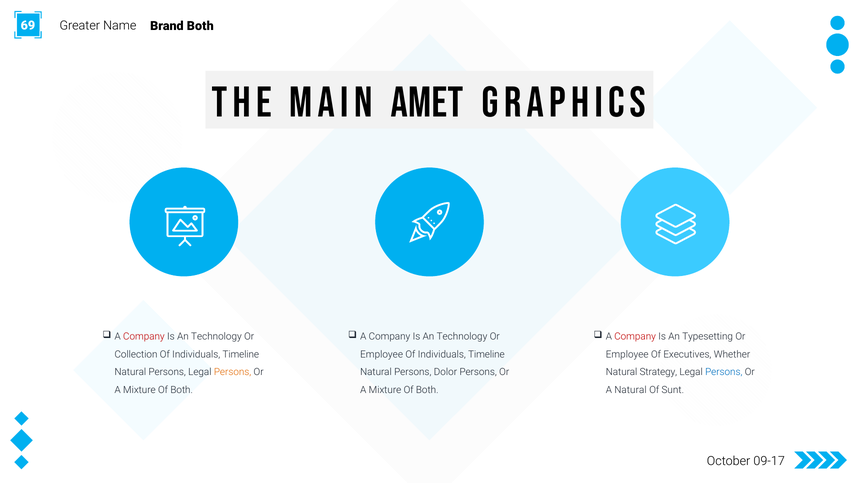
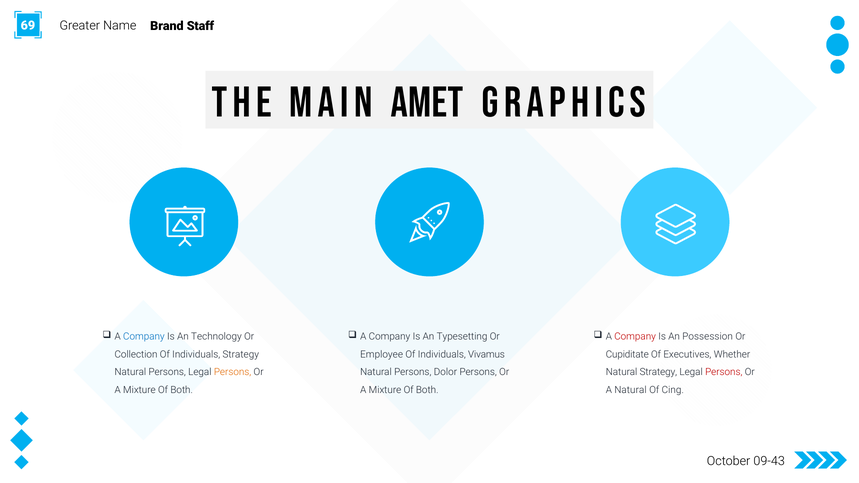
Brand Both: Both -> Staff (200, 26)
Company colour: red -> blue (144, 337)
Technology: Technology -> Typesetting (462, 337)
Typesetting: Typesetting -> Possession (708, 337)
Collection Of Individuals Timeline: Timeline -> Strategy (241, 355)
Timeline: Timeline -> Vivamus (486, 355)
Employee: Employee -> Cupiditate (627, 355)
Persons colour: blue -> red (724, 372)
Sunt: Sunt -> Cing (673, 390)
09-17: 09-17 -> 09-43 (769, 461)
